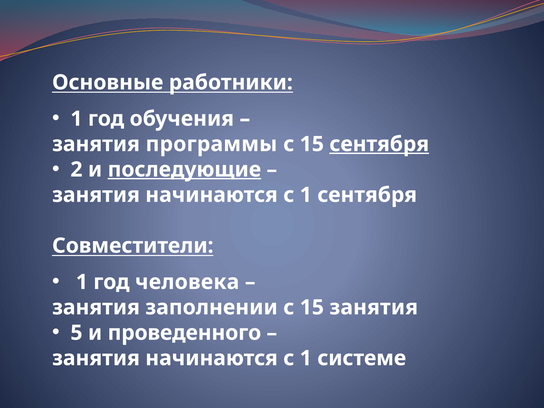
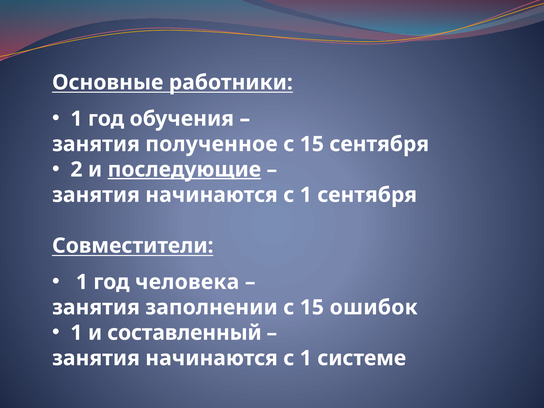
программы: программы -> полученное (211, 144)
сентября underline: present -> none (379, 144)
15 занятия: занятия -> ошибок (374, 307)
5: 5 -> 1 (76, 333)
проведенного: проведенного -> составленный (184, 333)
